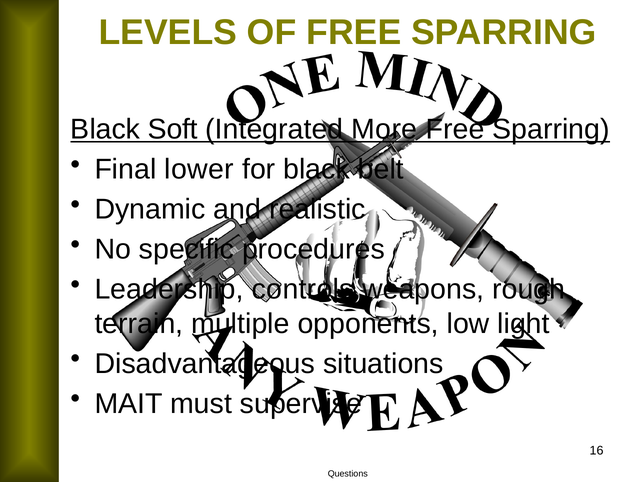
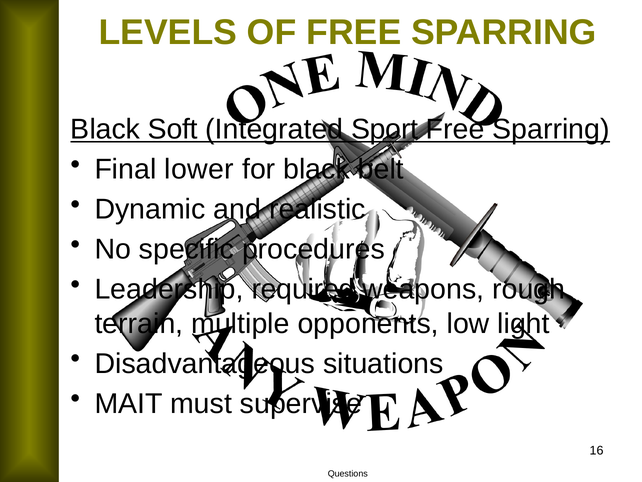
More: More -> Sport (385, 129)
controls: controls -> required (303, 289)
